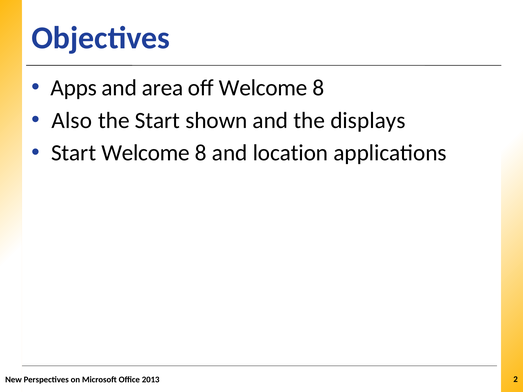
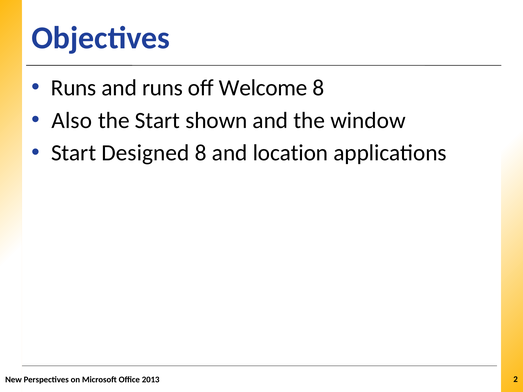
Apps: Apps -> Runs (74, 88)
and area: area -> runs (163, 88)
displays: displays -> window (368, 120)
Start Welcome: Welcome -> Designed (145, 153)
